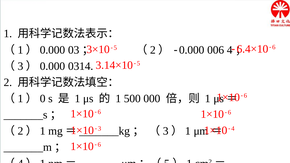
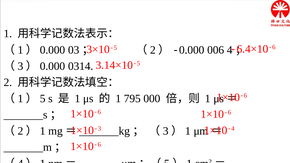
0: 0 -> 5 (43, 99)
500: 500 -> 795 (132, 99)
